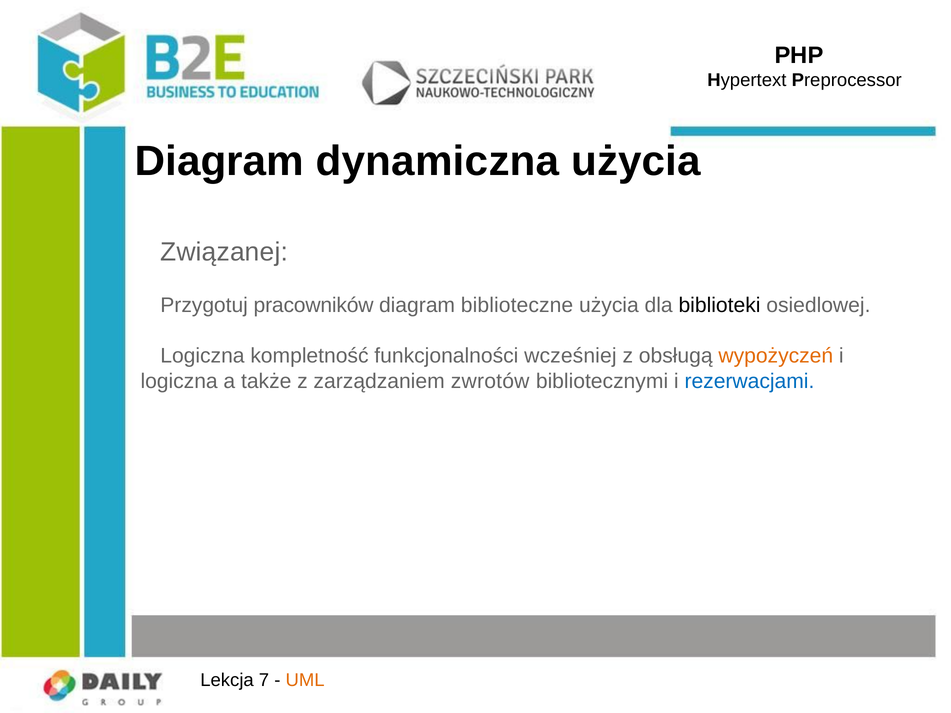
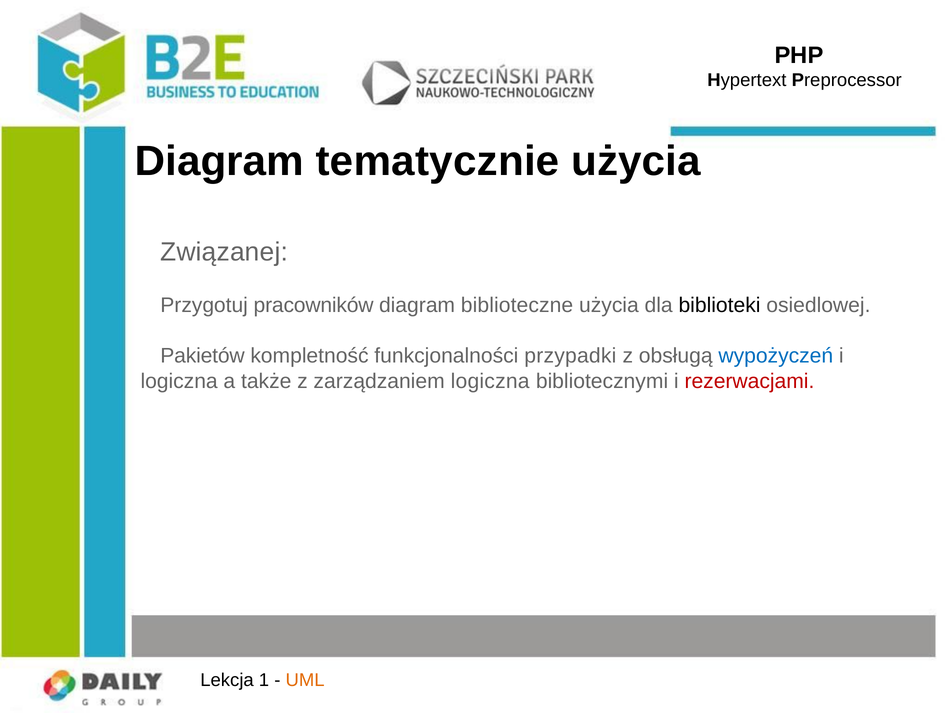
dynamiczna: dynamiczna -> tematycznie (438, 161)
Logiczna: Logiczna -> Pakietów (203, 356)
wcześniej: wcześniej -> przypadki (570, 356)
wypożyczeń colour: orange -> blue (776, 356)
zarządzaniem zwrotów: zwrotów -> logiczna (490, 381)
rezerwacjami colour: blue -> red (749, 381)
7: 7 -> 1 (264, 680)
